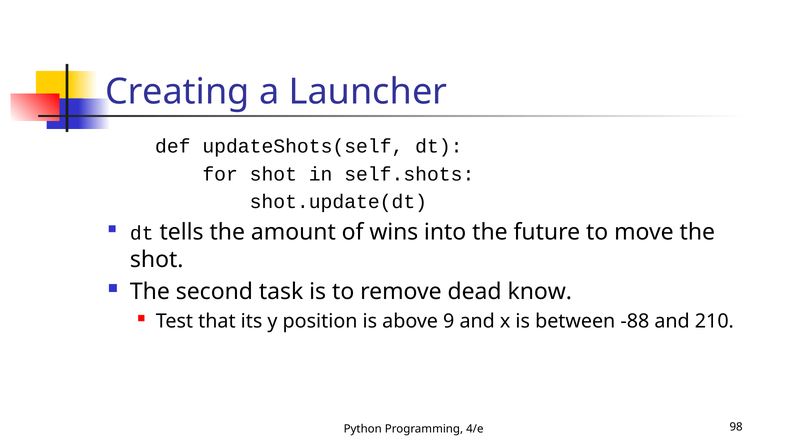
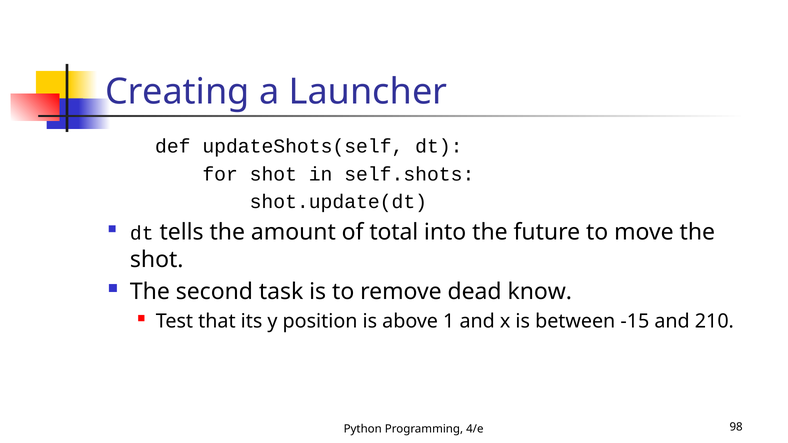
wins: wins -> total (394, 232)
9: 9 -> 1 (449, 321)
-88: -88 -> -15 (635, 321)
